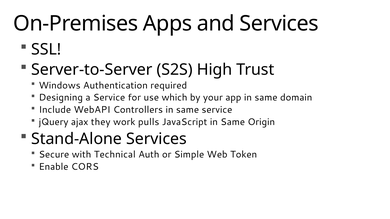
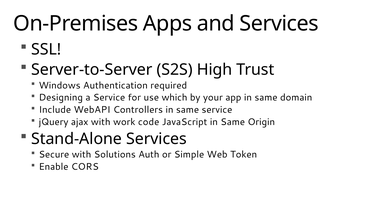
ajax they: they -> with (101, 122)
pulls: pulls -> code (149, 122)
Technical: Technical -> Solutions (115, 155)
